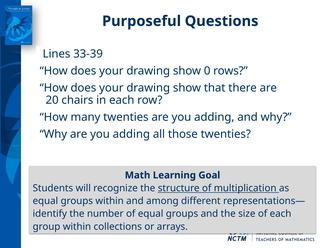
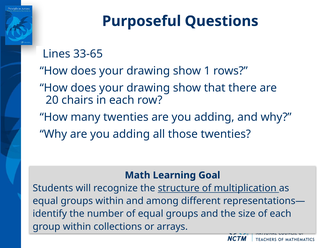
33-39: 33-39 -> 33-65 (88, 54)
0: 0 -> 1 (207, 71)
